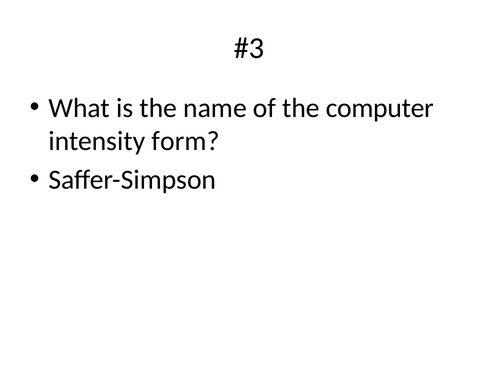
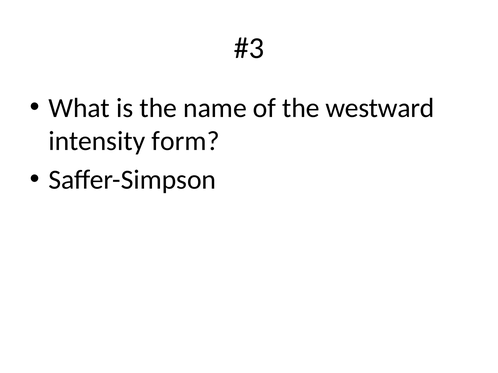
computer: computer -> westward (380, 108)
